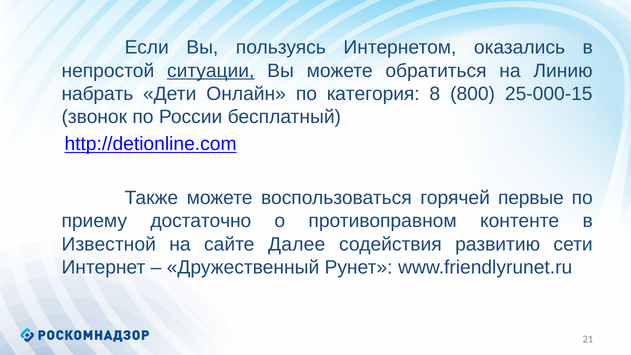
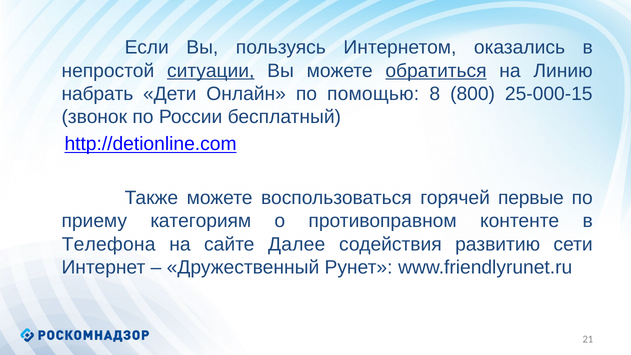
обратиться underline: none -> present (436, 71)
категория: категория -> помощью (373, 94)
достаточно: достаточно -> категориям (201, 221)
Известной: Известной -> Телефона (109, 244)
